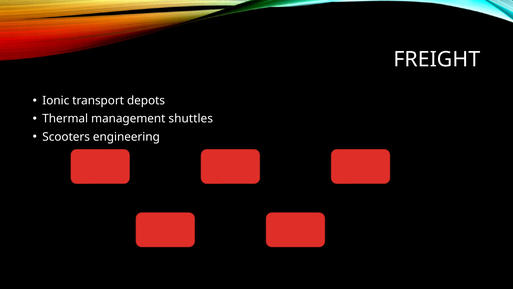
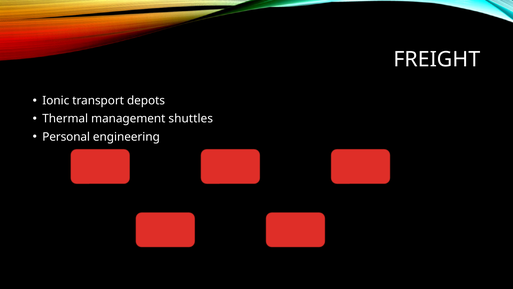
Scooters: Scooters -> Personal (66, 137)
